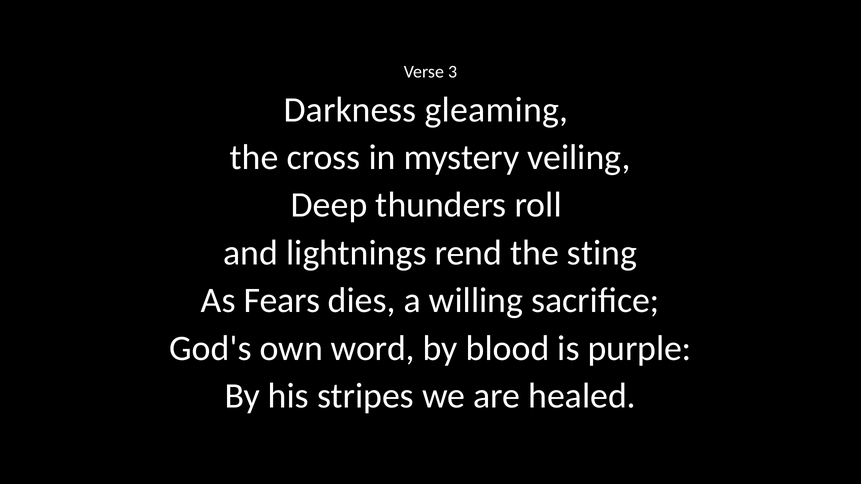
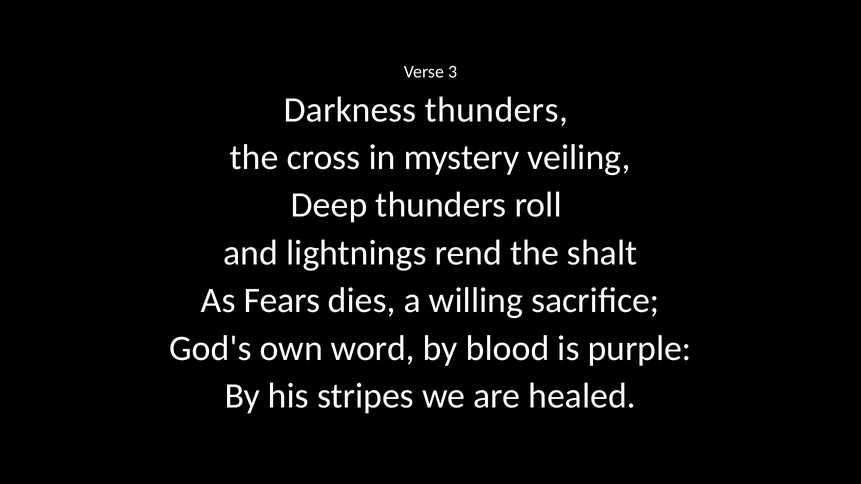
Darkness gleaming: gleaming -> thunders (496, 110)
sting: sting -> shalt (602, 253)
